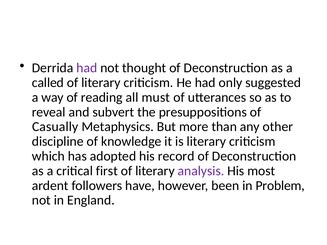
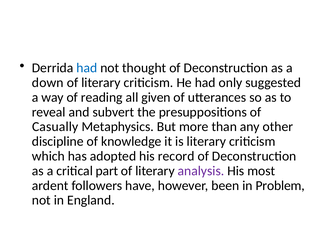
had colour: purple -> blue (87, 68)
called: called -> down (48, 83)
must: must -> given (156, 97)
first: first -> part (107, 171)
